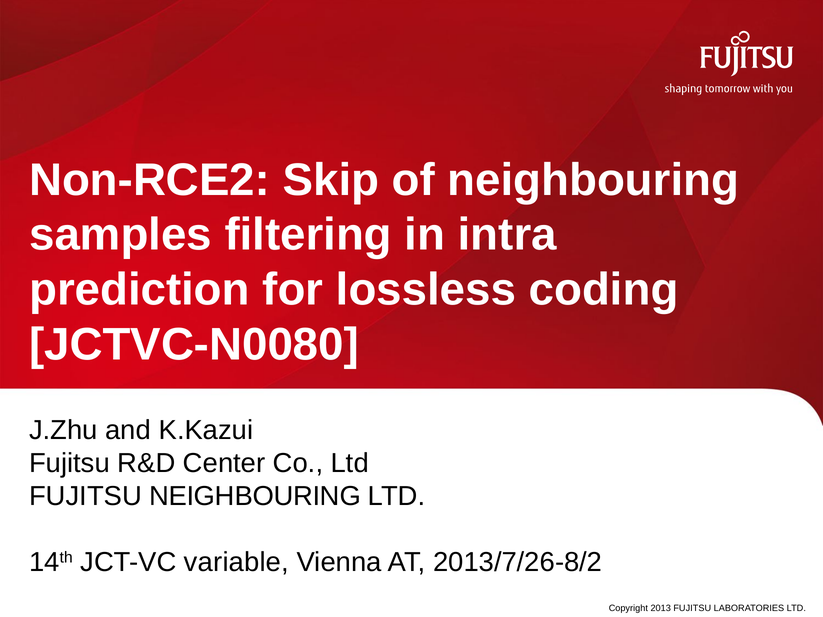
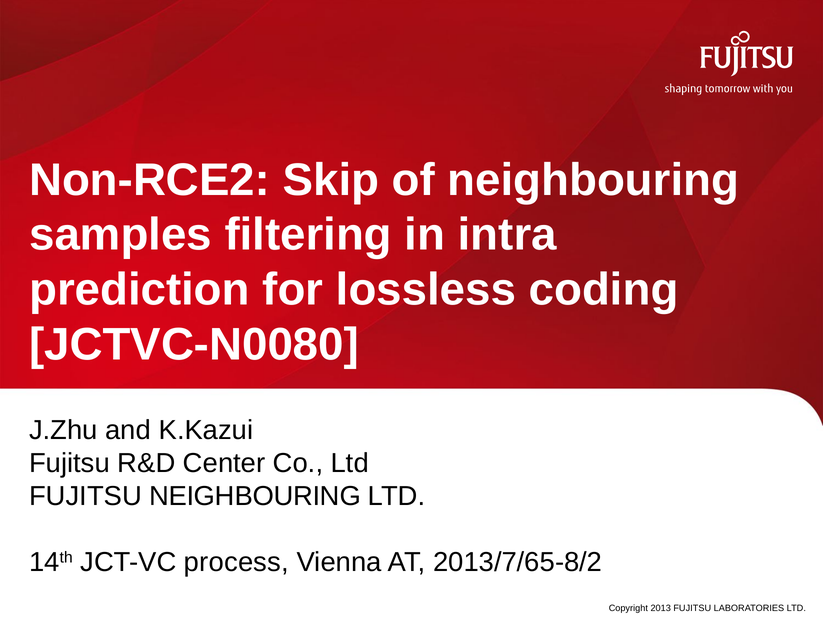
variable: variable -> process (236, 562)
2013/7/26-8/2: 2013/7/26-8/2 -> 2013/7/65-8/2 (518, 562)
